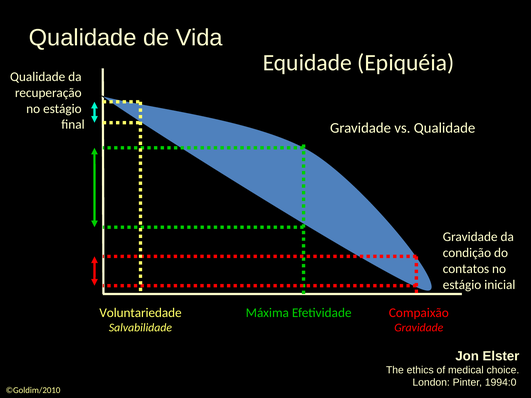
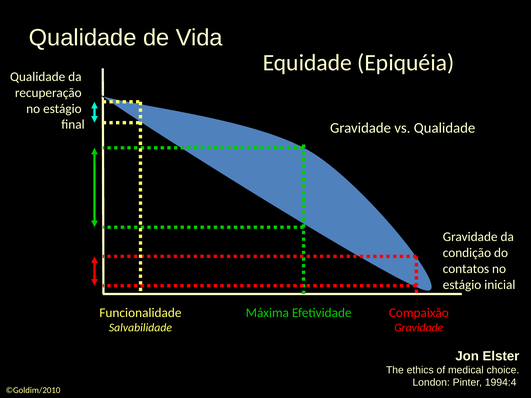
Voluntariedade: Voluntariedade -> Funcionalidade (140, 313)
1994:0: 1994:0 -> 1994:4 (501, 383)
